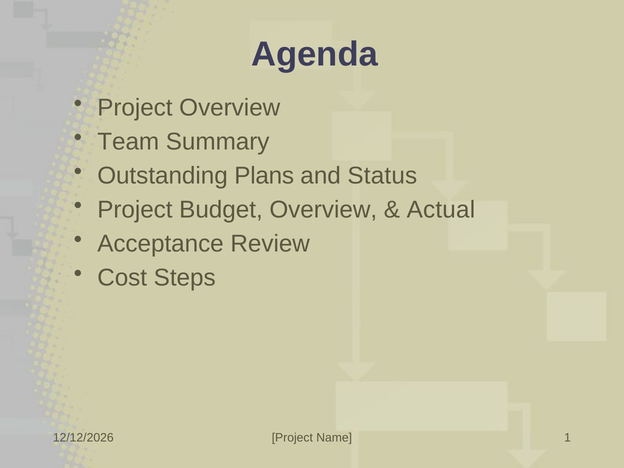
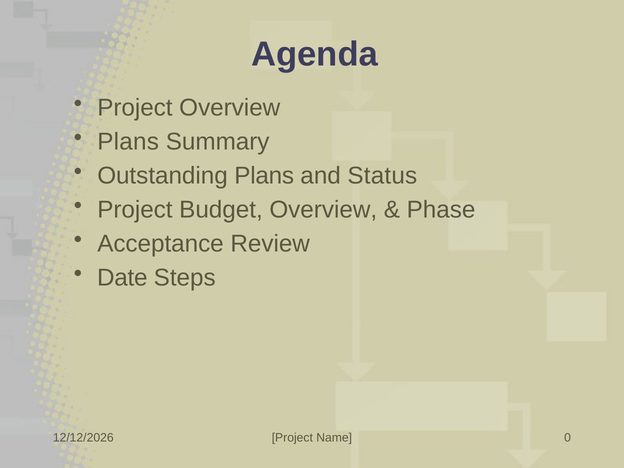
Team: Team -> Plans (128, 142)
Actual: Actual -> Phase (441, 210)
Cost: Cost -> Date (122, 278)
1: 1 -> 0 (568, 438)
